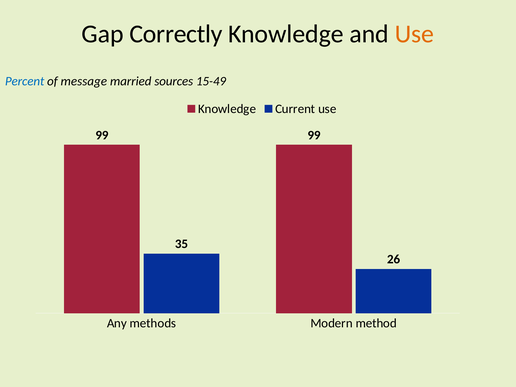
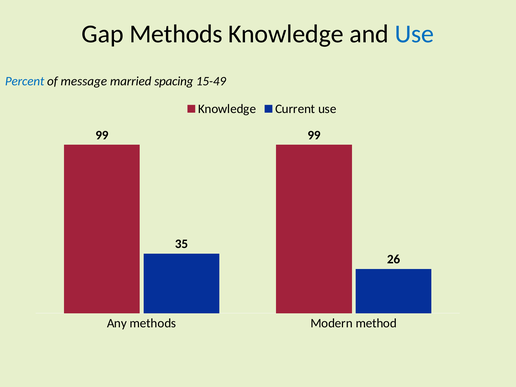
Gap Correctly: Correctly -> Methods (176, 34)
Use colour: orange -> blue (414, 34)
sources: sources -> spacing (174, 81)
